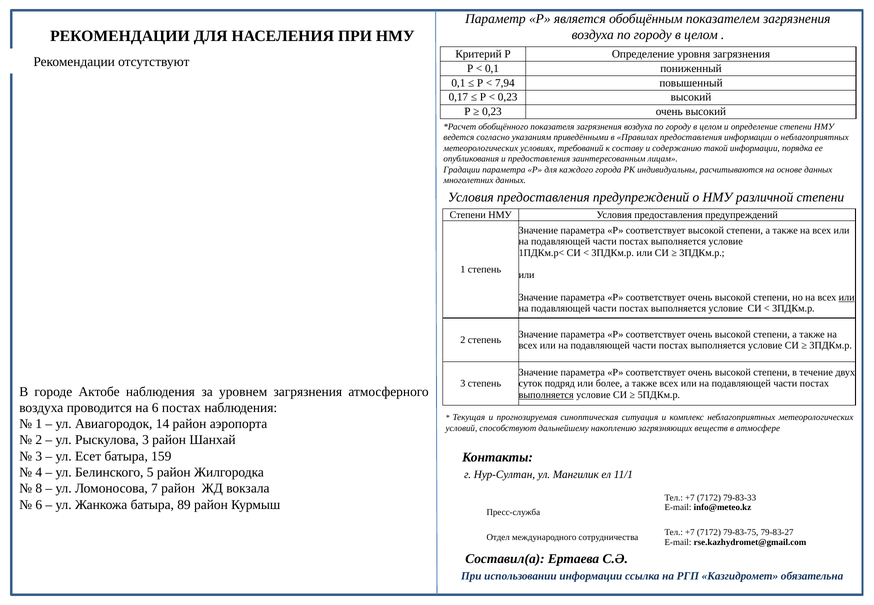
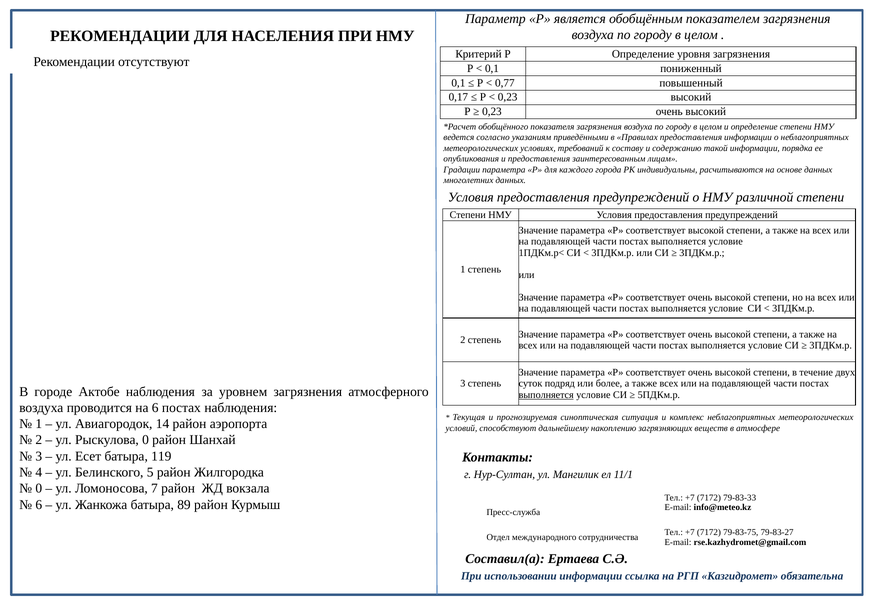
7,94: 7,94 -> 0,77 (505, 83)
или underline: present -> none (847, 298)
Рыскулова 3: 3 -> 0 (146, 440)
159: 159 -> 119 (161, 456)
8: 8 -> 0 (39, 489)
